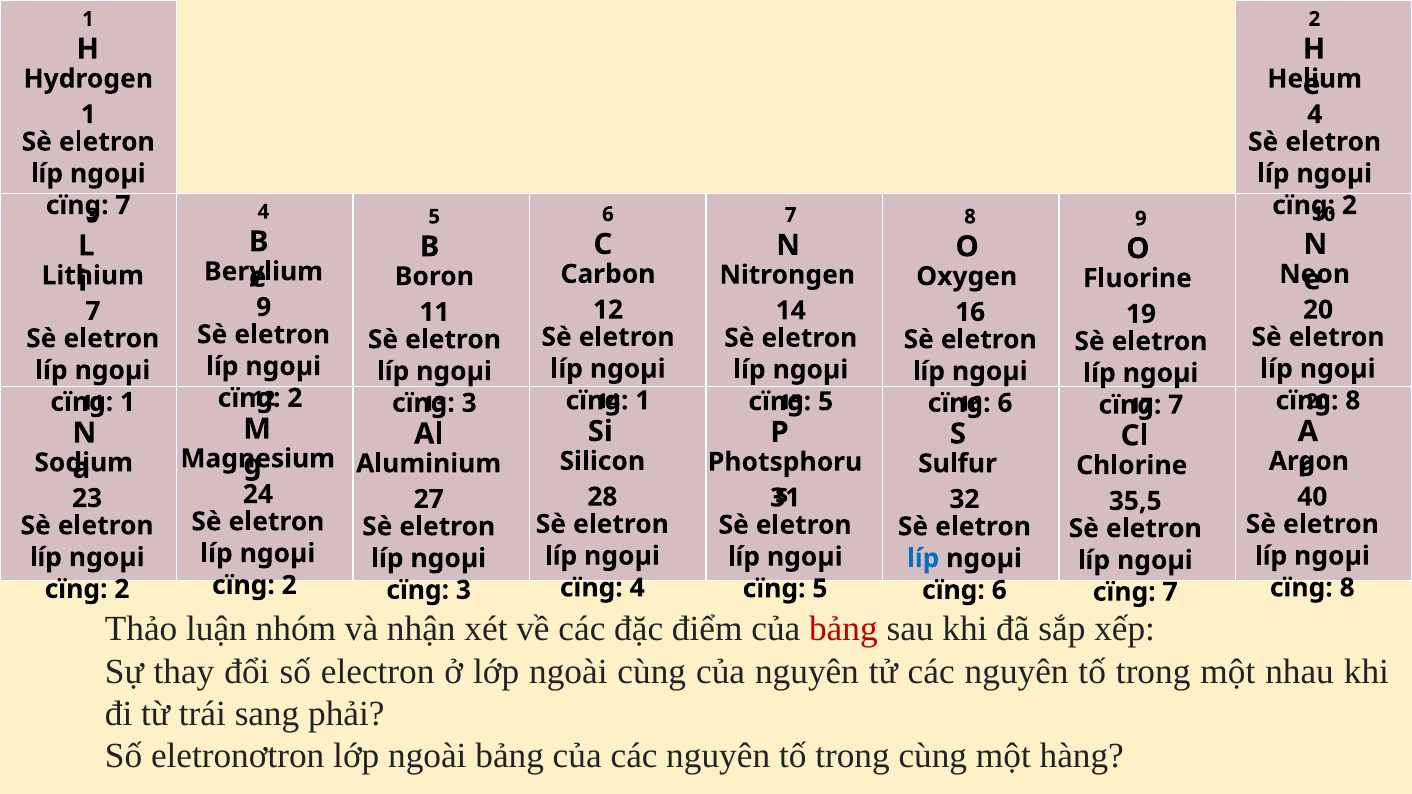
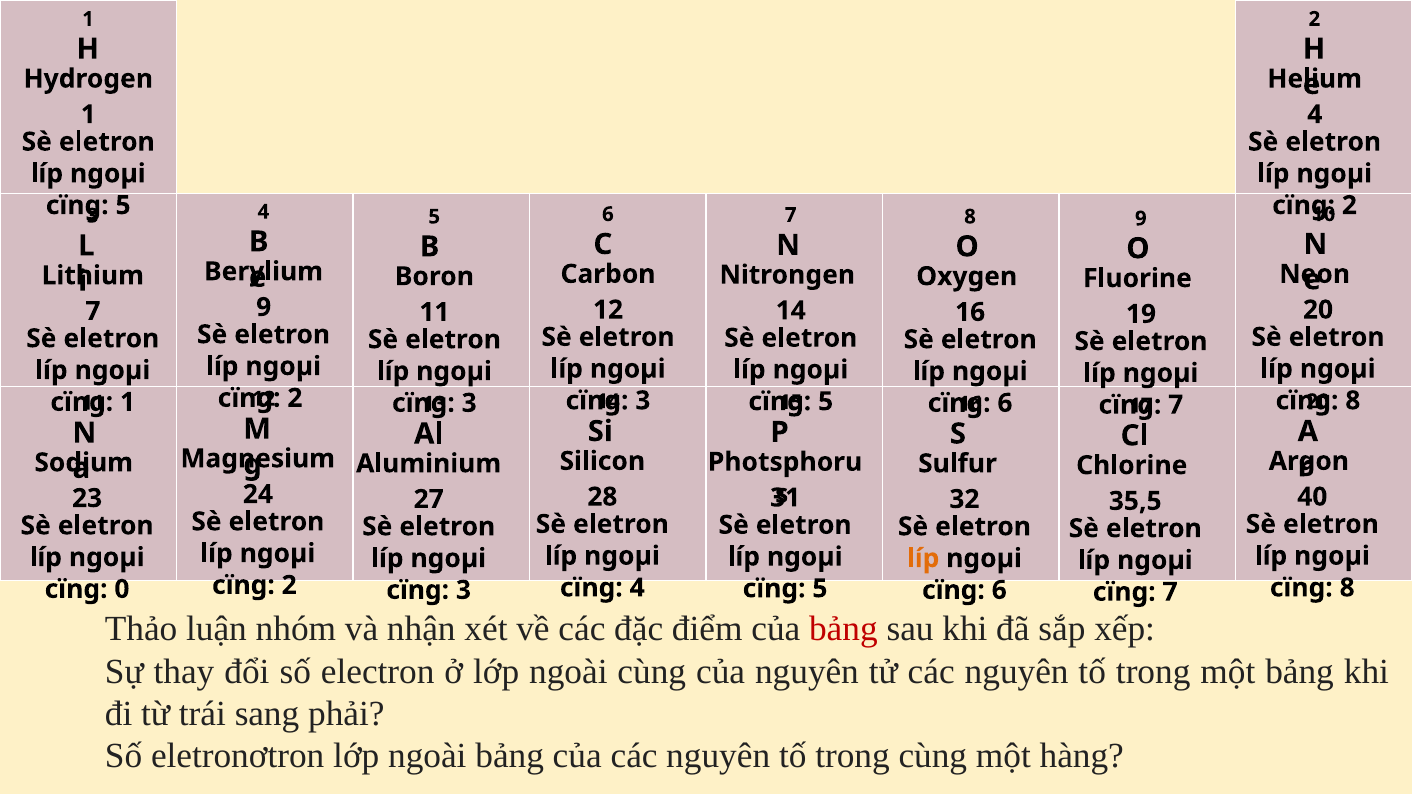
7: 7 -> 5 (123, 205)
1: 1 -> 3 (643, 401)
líp colour: blue -> orange (923, 559)
2: 2 -> 0 (122, 589)
một nhau: nhau -> bảng (1300, 672)
